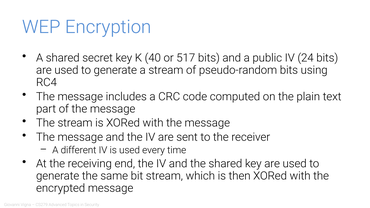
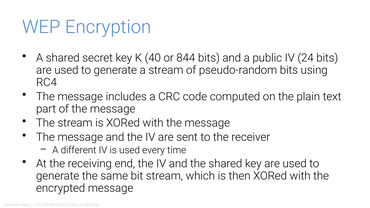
517: 517 -> 844 (186, 58)
